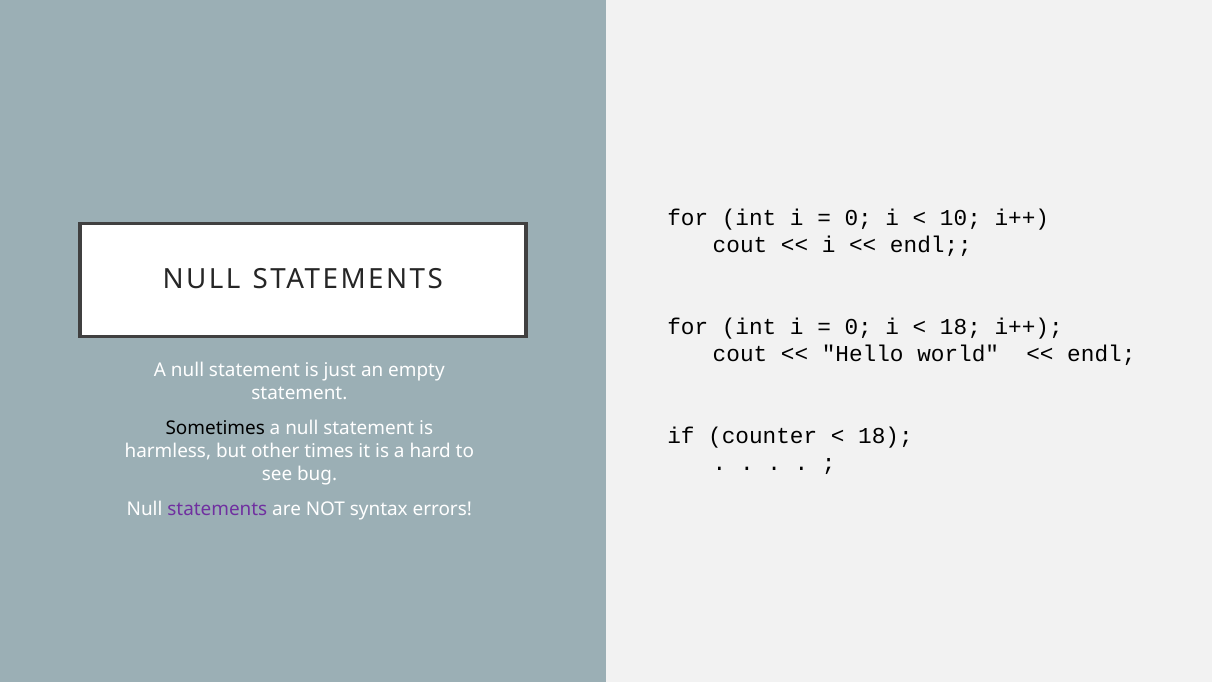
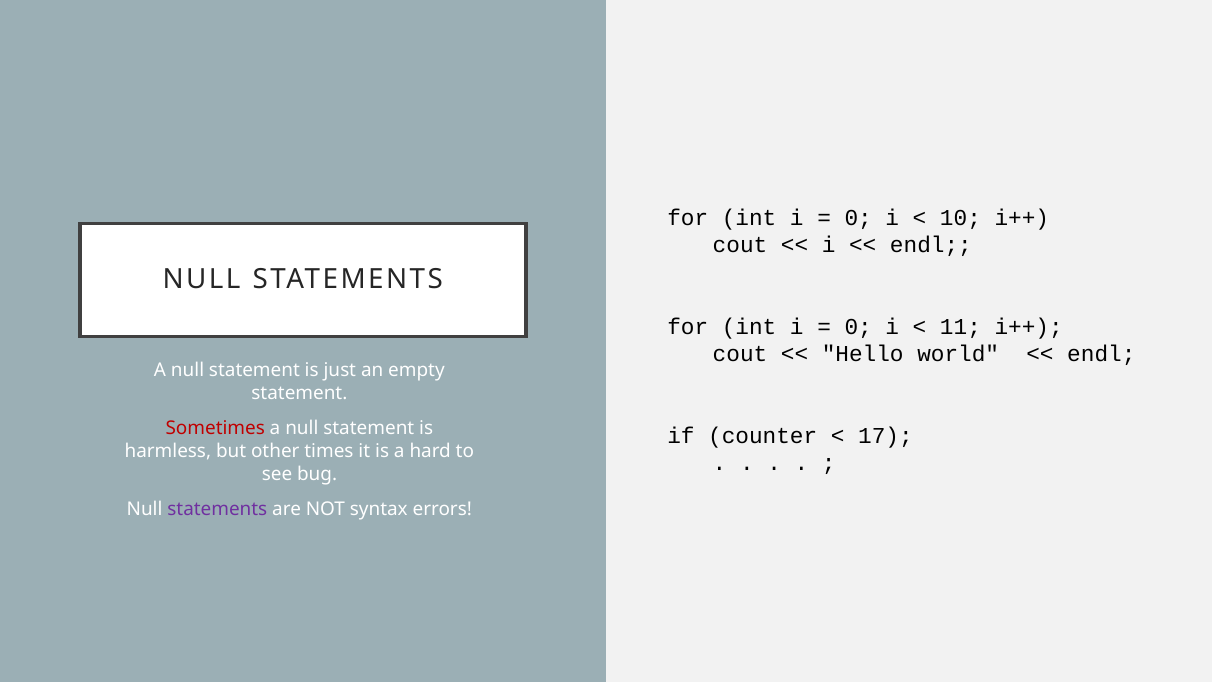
18: 18 -> 11 (960, 327)
Sometimes colour: black -> red (215, 428)
18: 18 -> 17 (885, 436)
